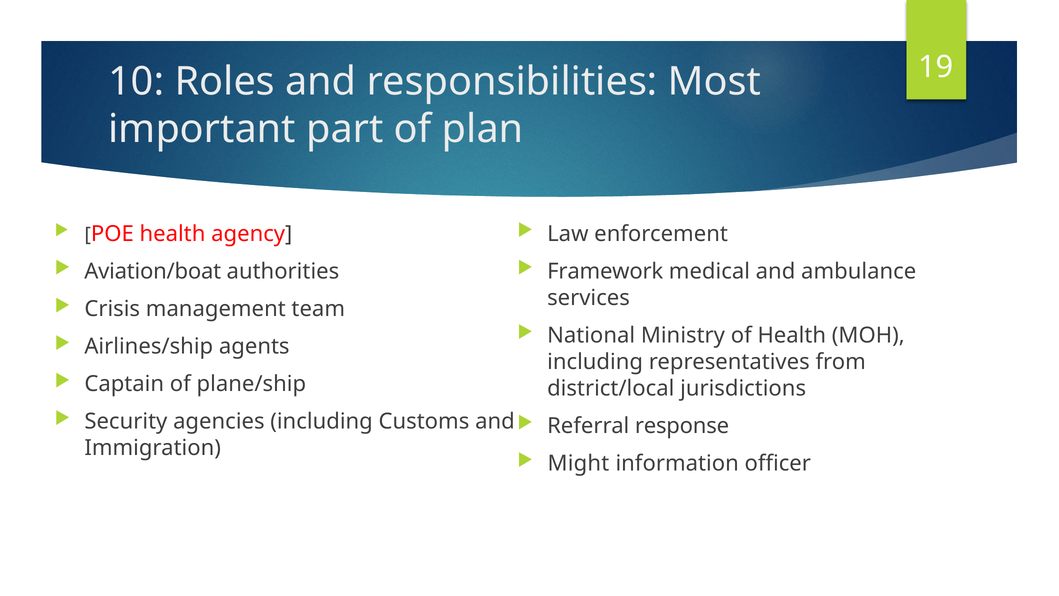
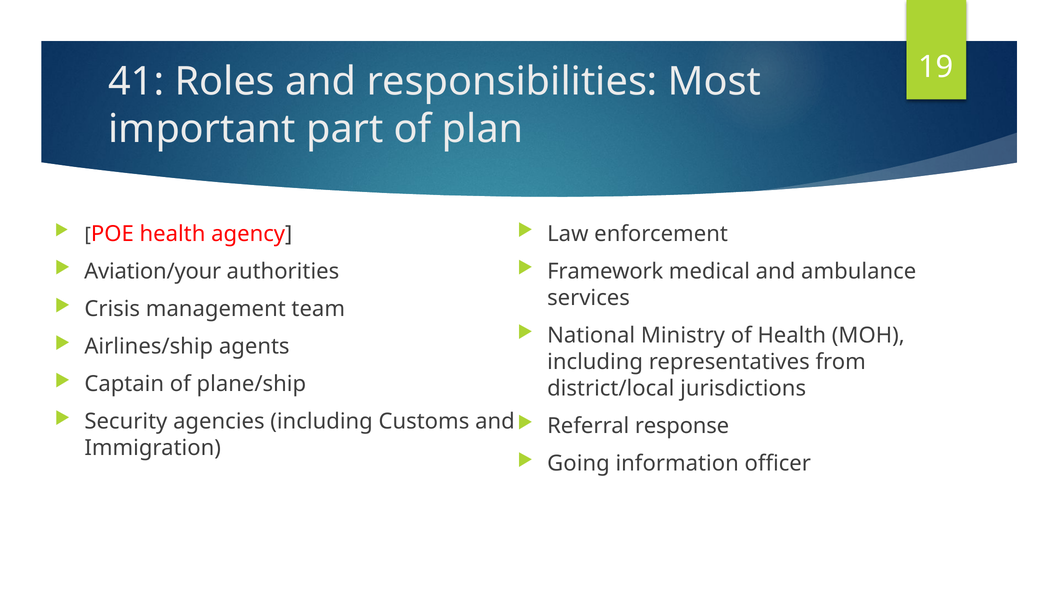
10: 10 -> 41 (136, 82)
Aviation/boat: Aviation/boat -> Aviation/your (153, 271)
Might: Might -> Going (579, 463)
